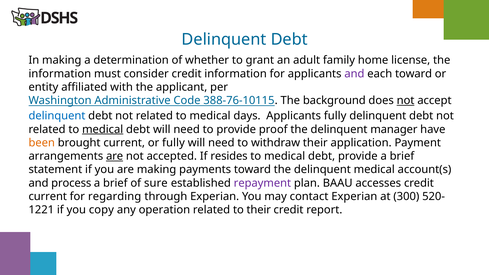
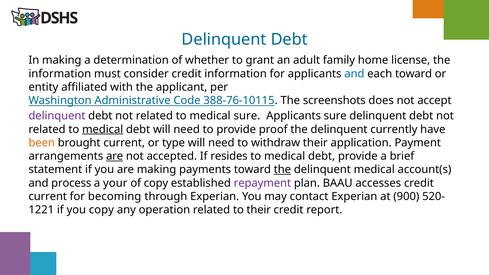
and colour: purple -> blue (354, 74)
background: background -> screenshots (334, 101)
not underline: present -> none (406, 101)
delinquent colour: blue -> purple (57, 116)
medical days: days -> sure (247, 116)
Applicants fully: fully -> sure (335, 116)
manager: manager -> currently (394, 129)
or fully: fully -> type (174, 143)
the underline: none -> present (282, 170)
brief: brief -> your (115, 183)
of sure: sure -> copy (156, 183)
regarding: regarding -> becoming (115, 197)
300: 300 -> 900 (406, 197)
